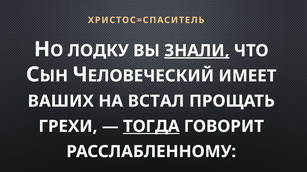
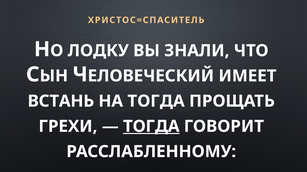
ЗНАЛИ underline: present -> none (197, 51)
ВАШИХ: ВАШИХ -> ВСТАНЬ (61, 101)
НА ВСТАЛ: ВСТАЛ -> ТОГДА (156, 101)
